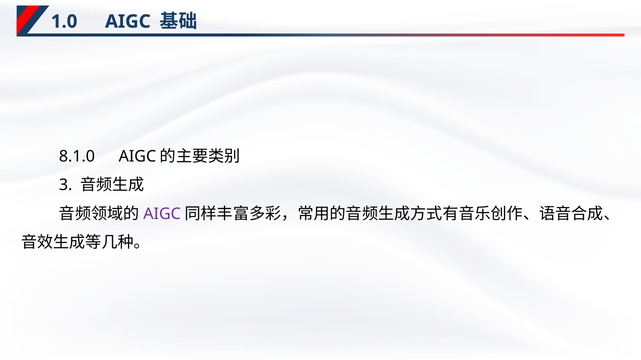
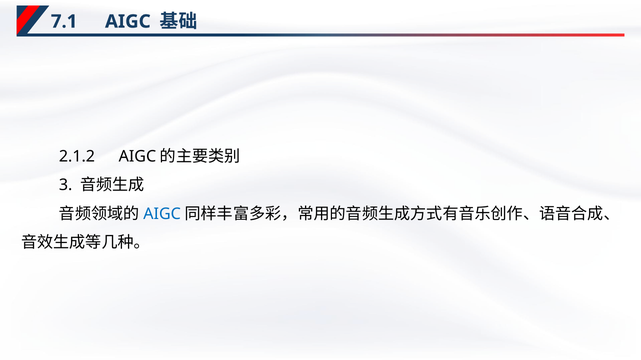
1.0: 1.0 -> 7.1 (64, 22)
8.1.0: 8.1.0 -> 2.1.2 (77, 157)
AIGC colour: purple -> blue (162, 214)
